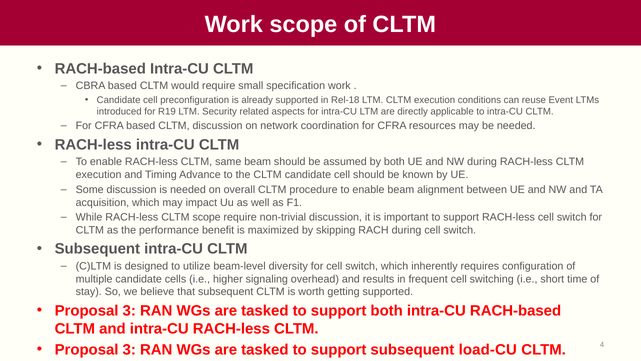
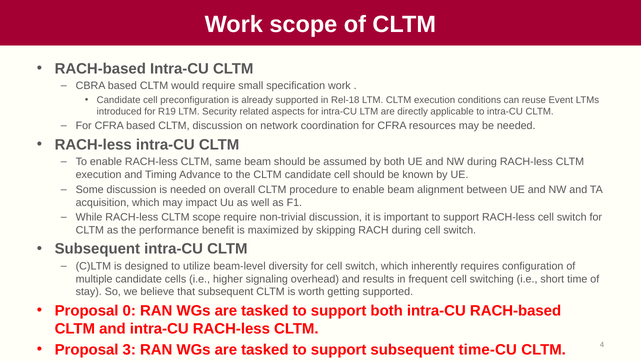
3: 3 -> 0 (129, 310)
load-CU: load-CU -> time-CU (488, 349)
